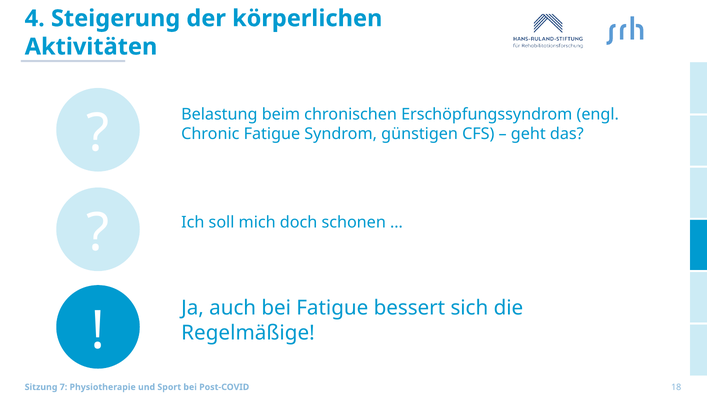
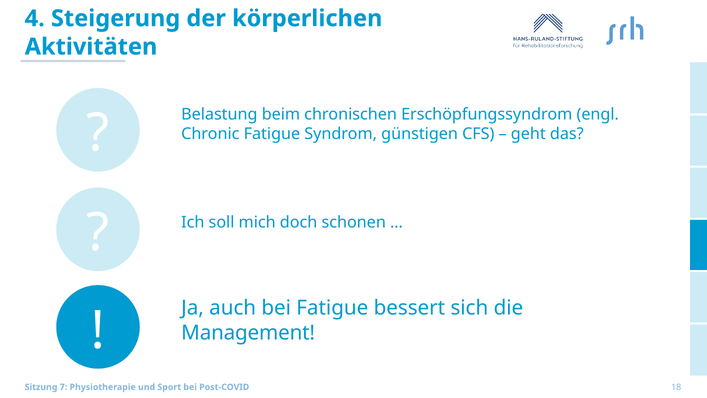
Regelmäßige: Regelmäßige -> Management (248, 332)
